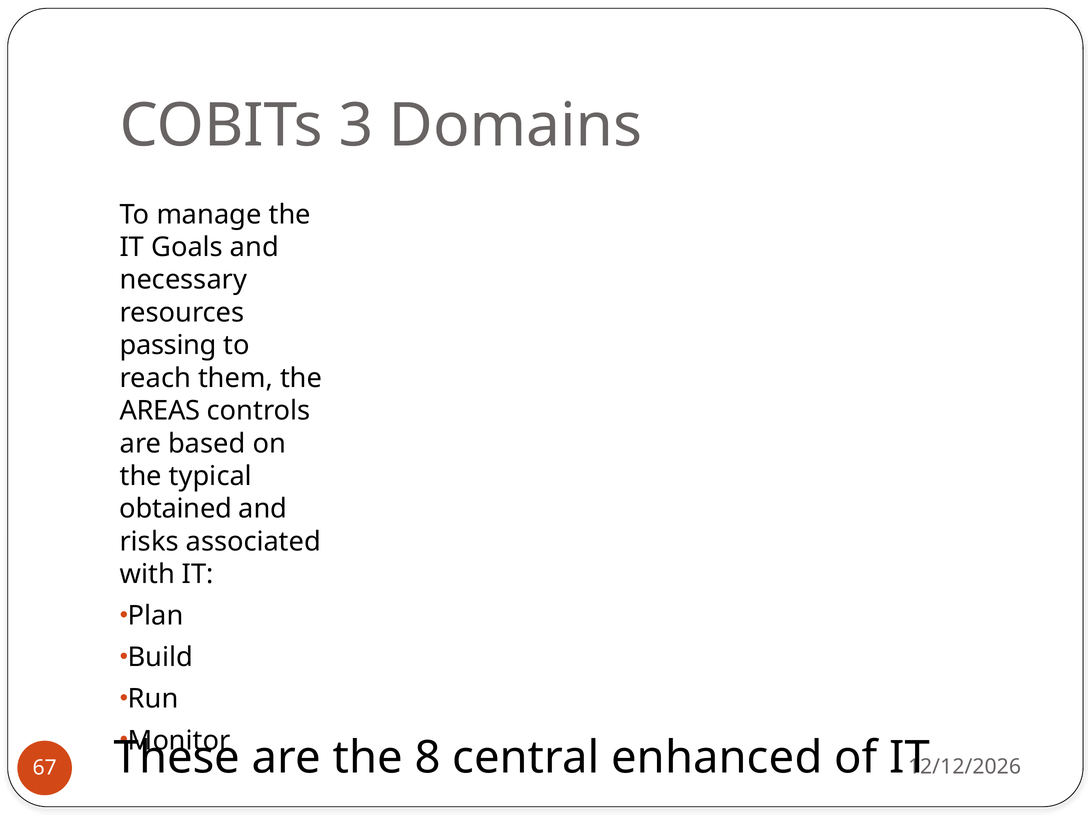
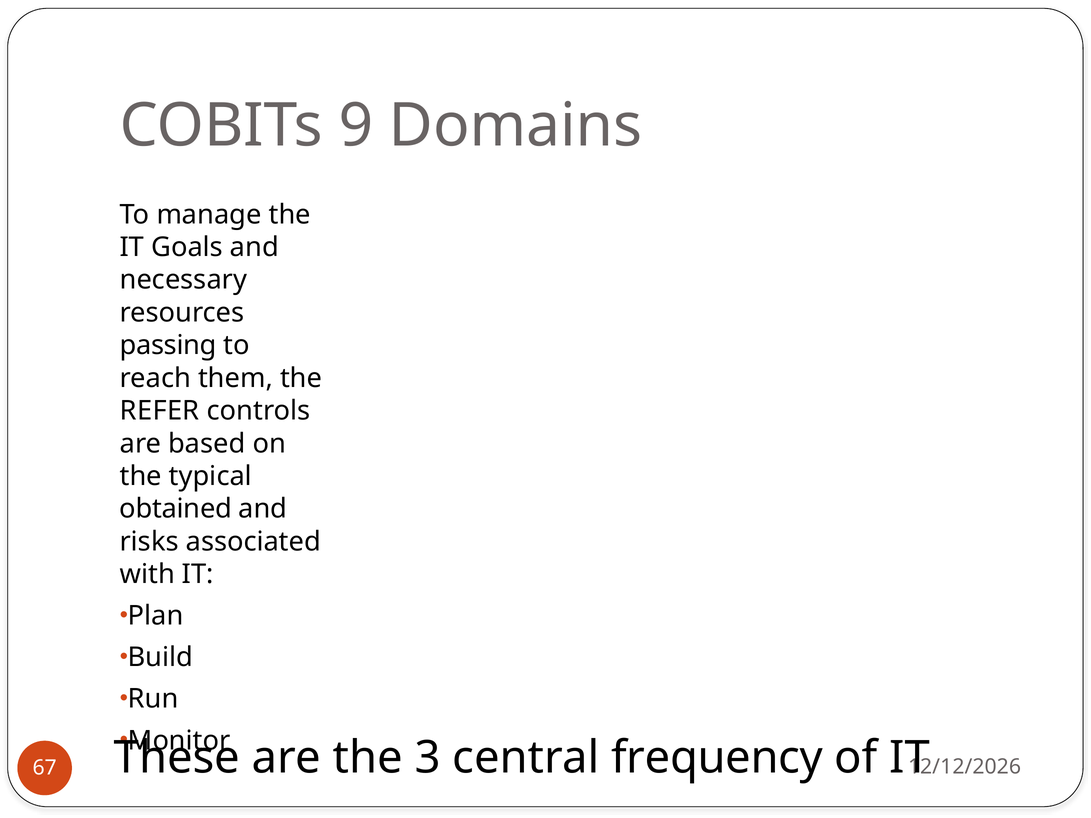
3: 3 -> 9 (356, 126)
AREAS: AREAS -> REFER (160, 411)
8: 8 -> 3 (428, 758)
enhanced: enhanced -> frequency (717, 758)
